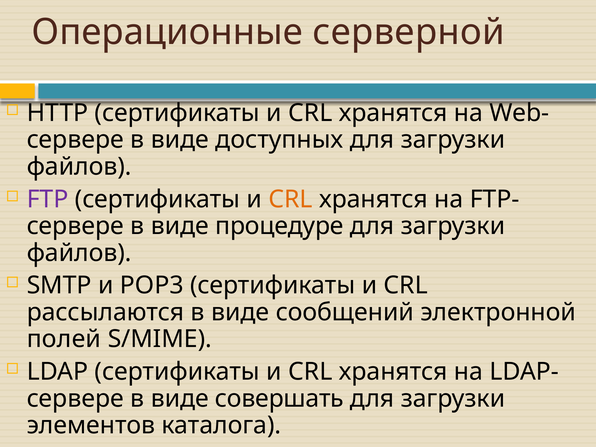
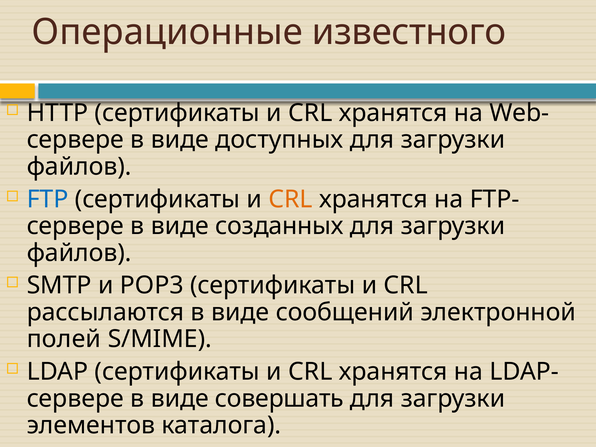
серверной: серверной -> известного (409, 32)
FTP colour: purple -> blue (48, 199)
процедуре: процедуре -> созданных (279, 226)
